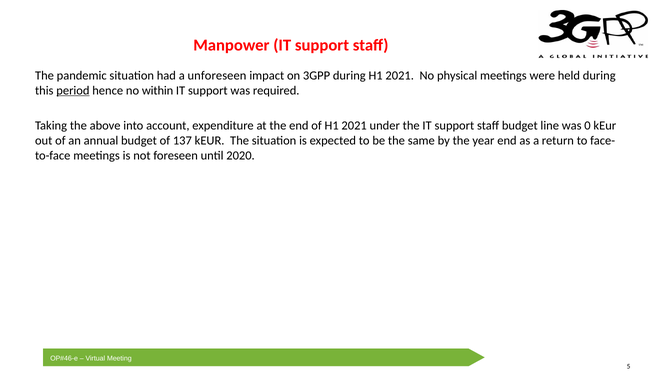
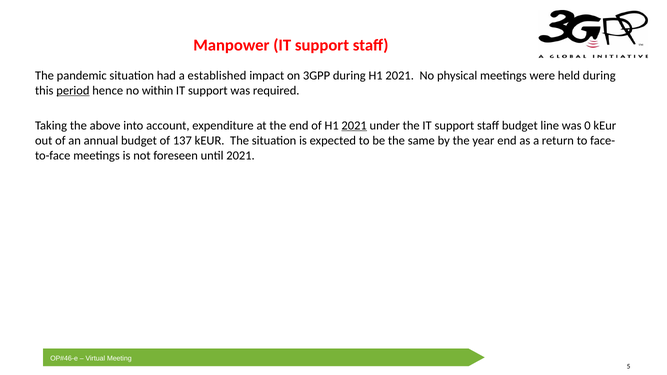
unforeseen: unforeseen -> established (217, 75)
2021 underline: none -> present (354, 125)
until 2020: 2020 -> 2021 (241, 155)
